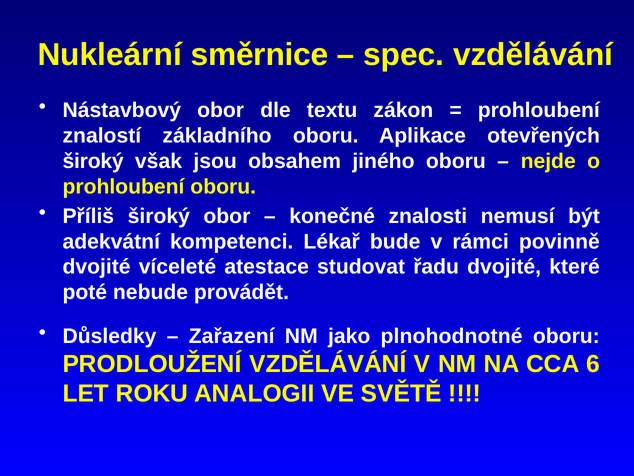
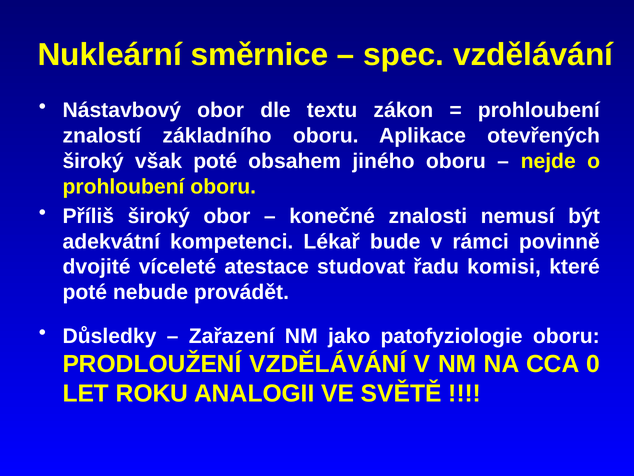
však jsou: jsou -> poté (215, 161)
řadu dvojité: dvojité -> komisi (504, 267)
plnohodnotné: plnohodnotné -> patofyziologie (452, 336)
6: 6 -> 0 (593, 364)
